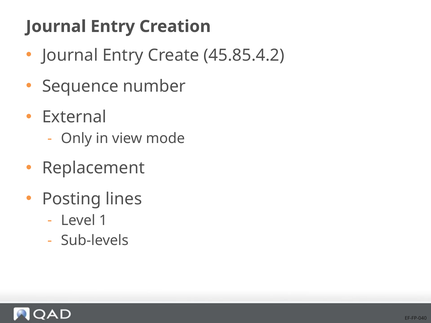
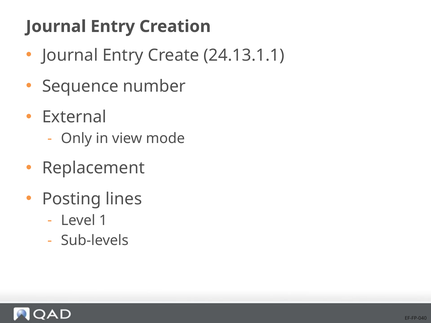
45.85.4.2: 45.85.4.2 -> 24.13.1.1 (244, 55)
